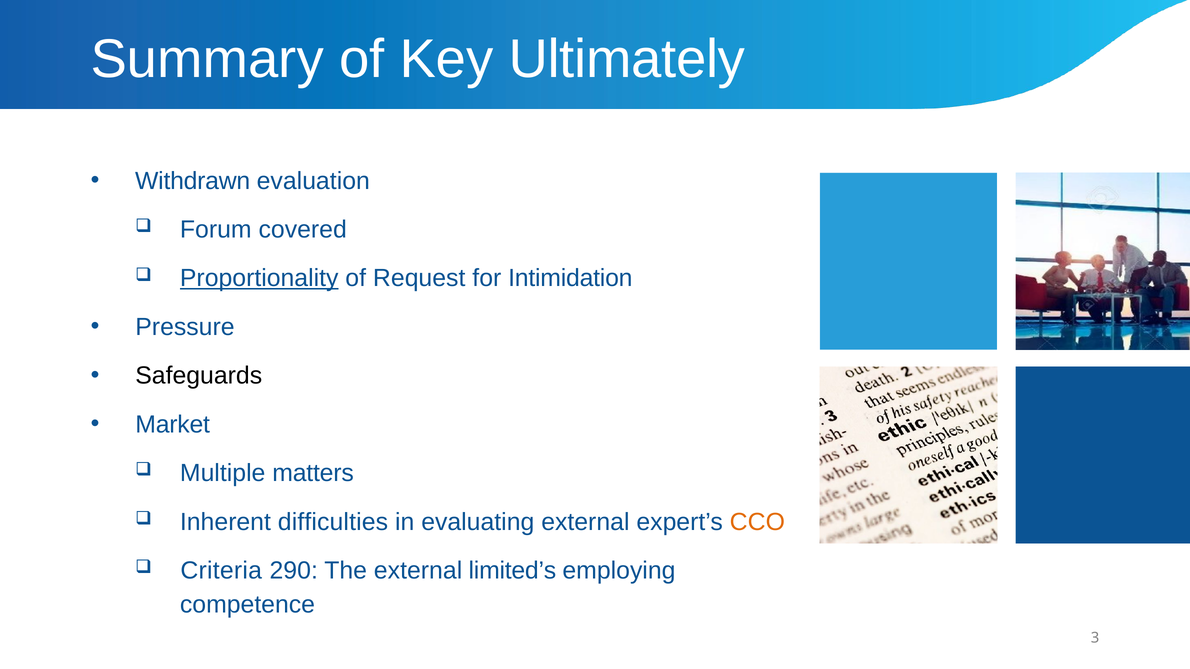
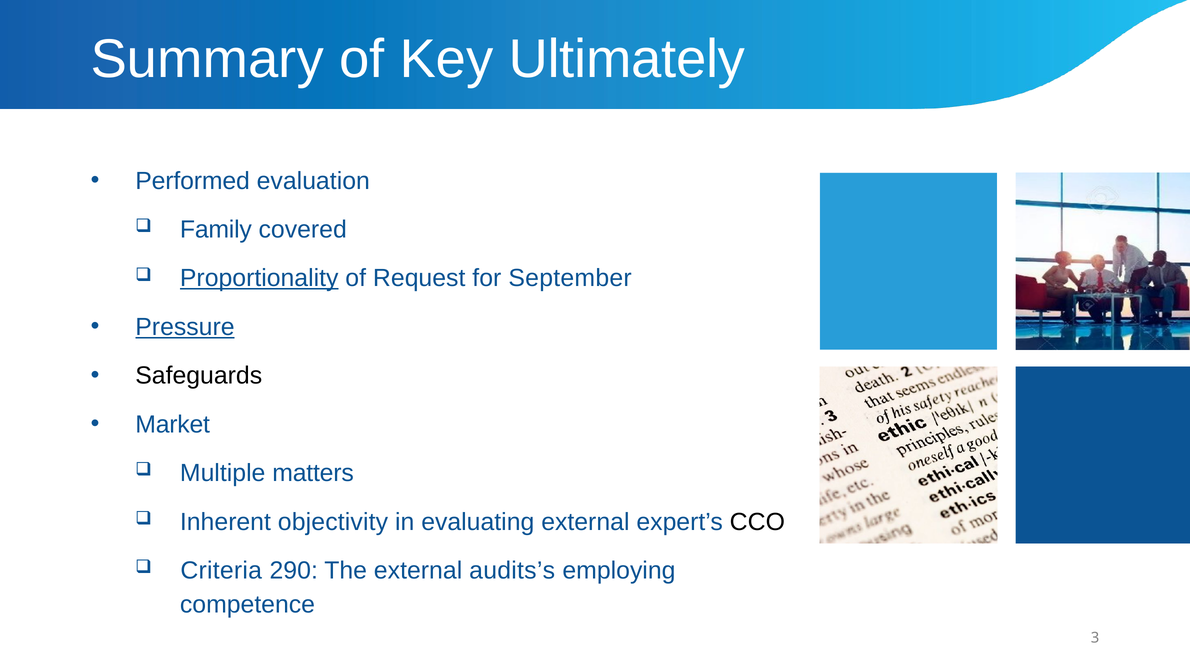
Withdrawn: Withdrawn -> Performed (193, 181)
Forum: Forum -> Family (216, 230)
Intimidation: Intimidation -> September (570, 278)
Pressure underline: none -> present (185, 327)
difficulties: difficulties -> objectivity (333, 522)
CCO colour: orange -> black (757, 522)
limited’s: limited’s -> audits’s (512, 571)
